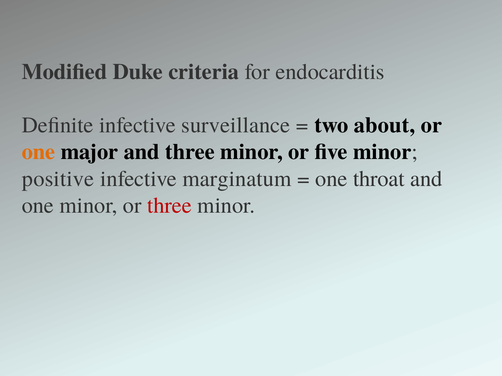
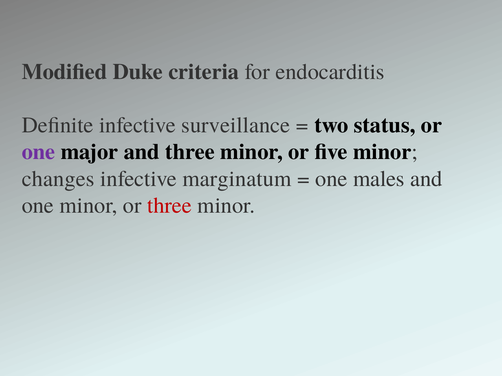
about: about -> status (385, 125)
one colour: orange -> purple (38, 152)
positive: positive -> changes (58, 179)
throat: throat -> males (379, 179)
